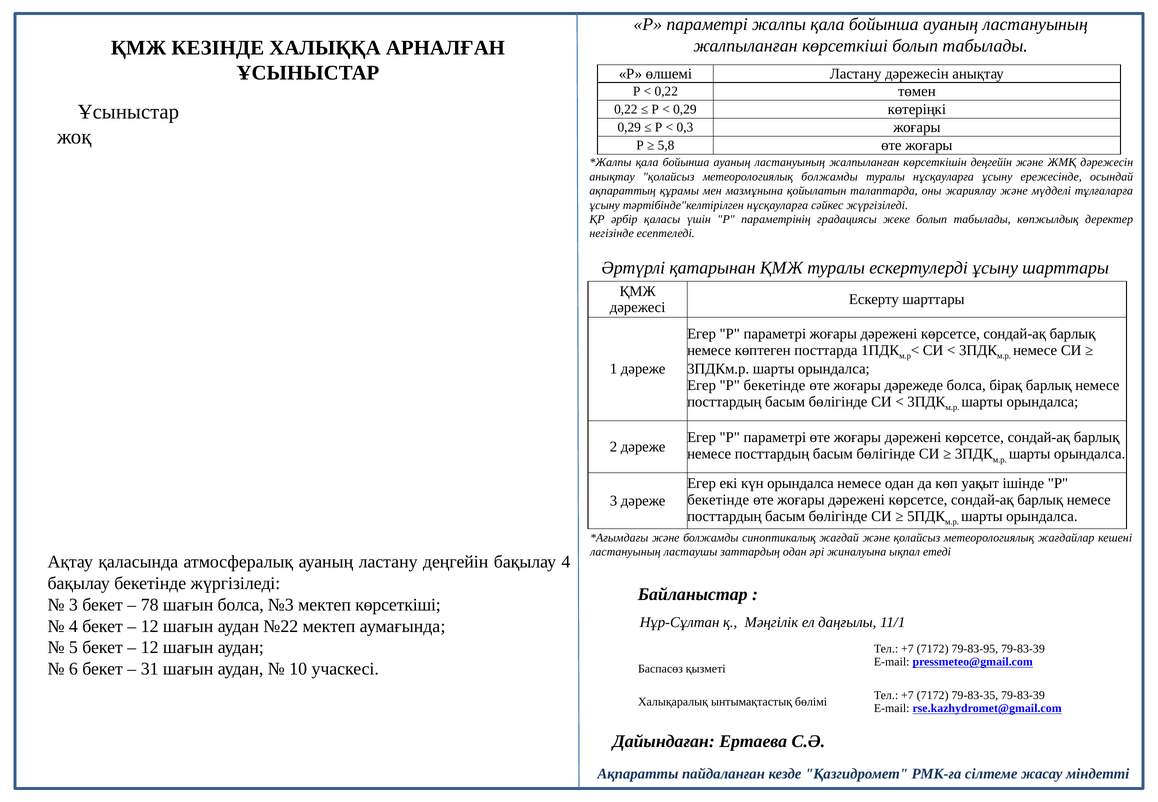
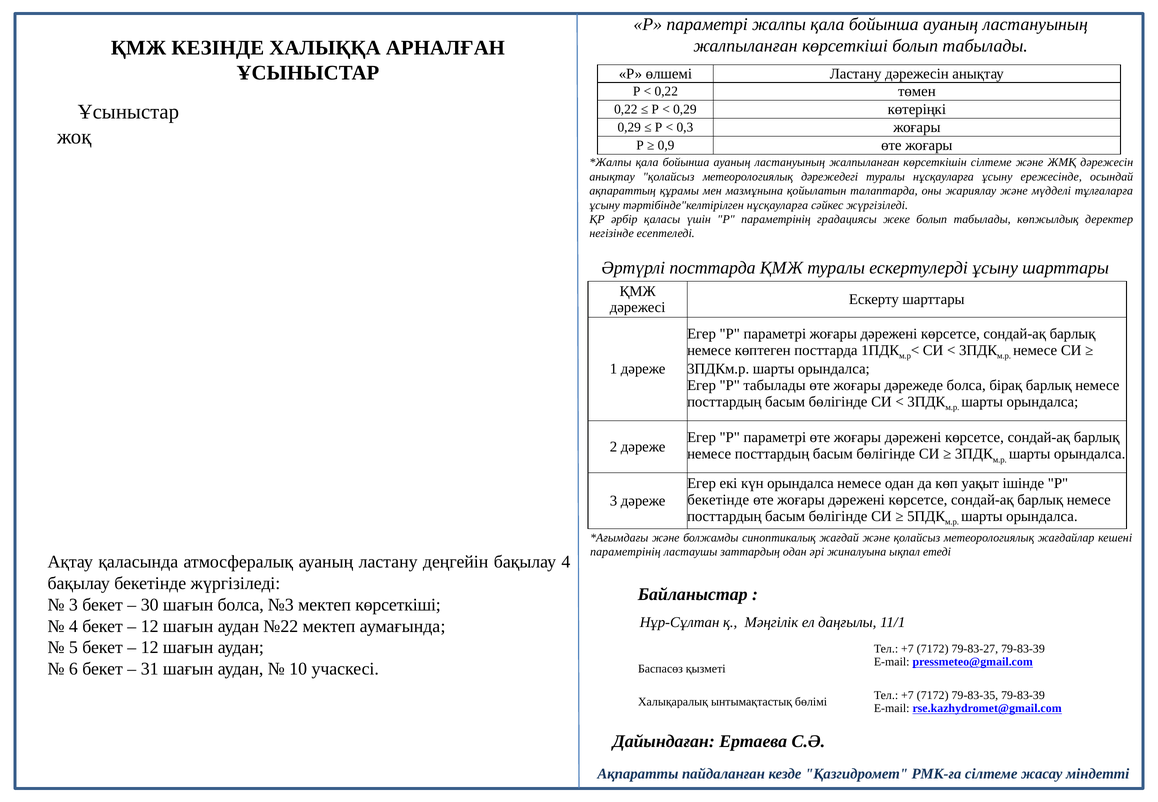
5,8: 5,8 -> 0,9 (666, 145)
көрсеткішін деңгейін: деңгейін -> сілтеме (991, 162)
метеорологиялық болжамды: болжамды -> дәрежедегі (830, 177)
Әртүрлі қатарынан: қатарынан -> посттарда (713, 268)
P бекетінде: бекетінде -> табылады (775, 385)
ластануының: ластануының -> параметрінің (625, 552)
78: 78 -> 30 (150, 605)
79-83-95: 79-83-95 -> 79-83-27 (975, 649)
